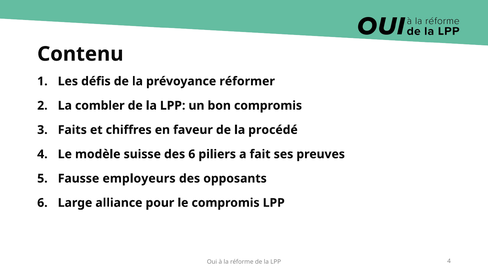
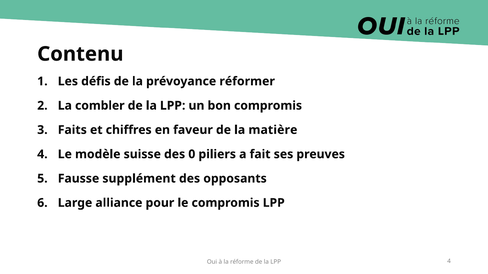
procédé: procédé -> matière (273, 130)
des 6: 6 -> 0 (192, 154)
employeurs: employeurs -> supplément (139, 179)
